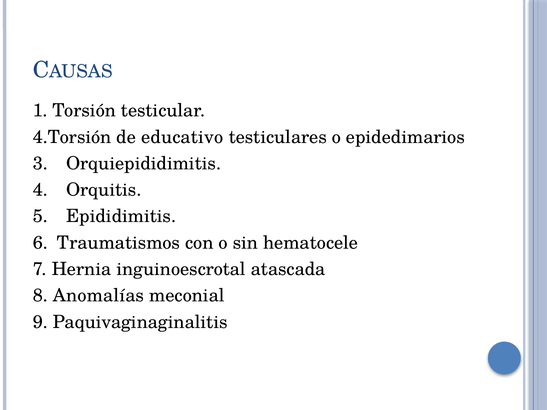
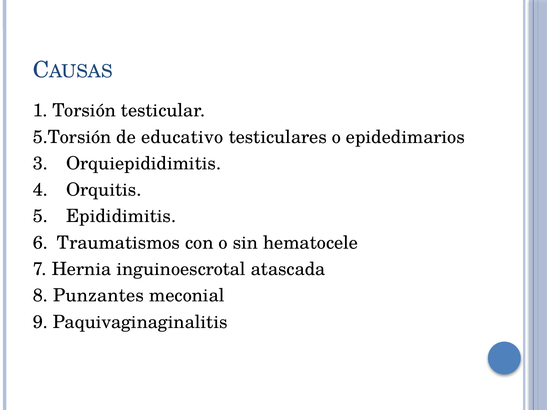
4.Torsión: 4.Torsión -> 5.Torsión (72, 137)
Anomalías: Anomalías -> Punzantes (99, 296)
